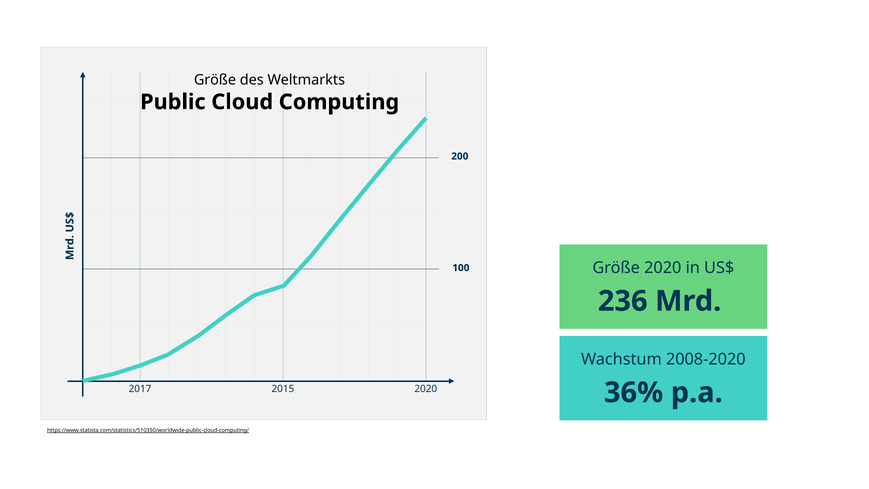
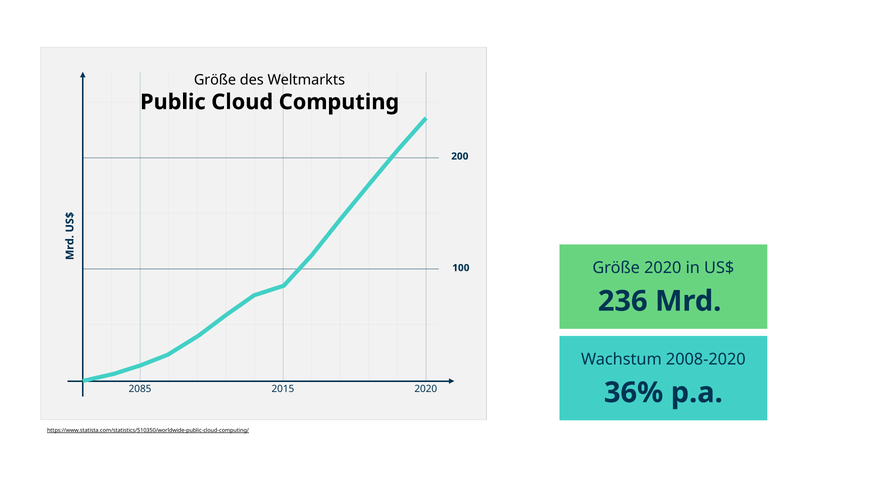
2017: 2017 -> 2085 (140, 389)
